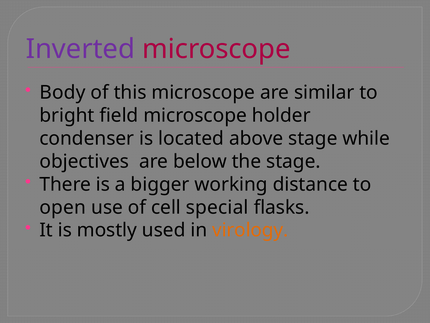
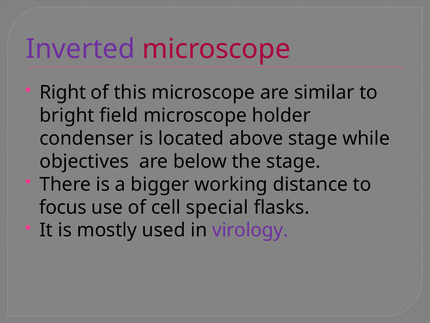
Body: Body -> Right (63, 92)
open: open -> focus (63, 207)
virology colour: orange -> purple (250, 230)
